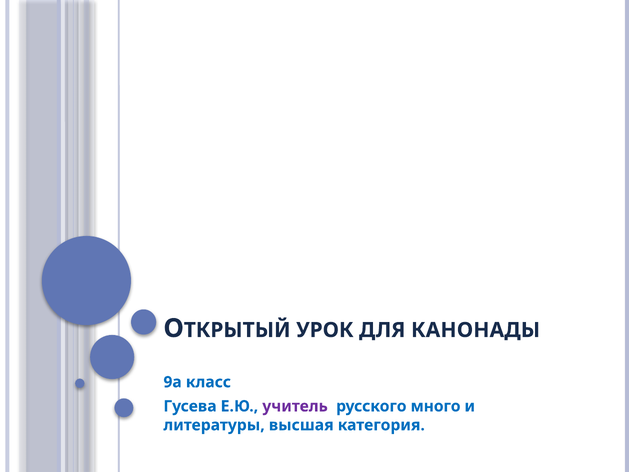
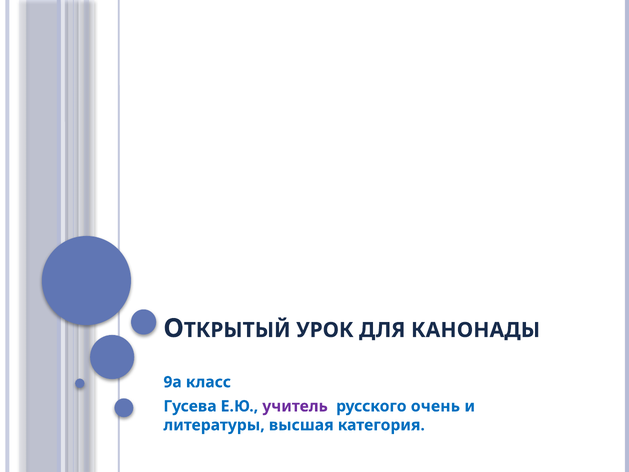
много: много -> очень (435, 406)
